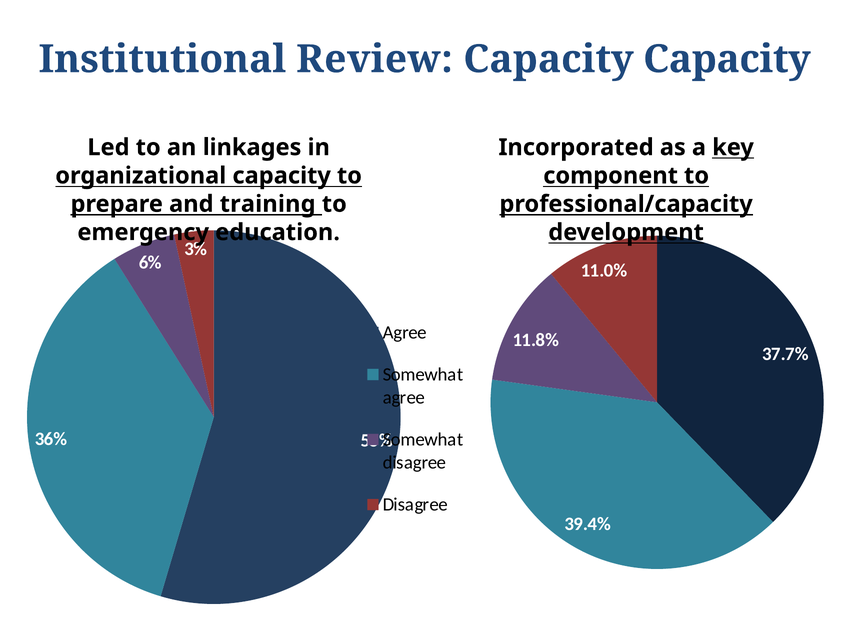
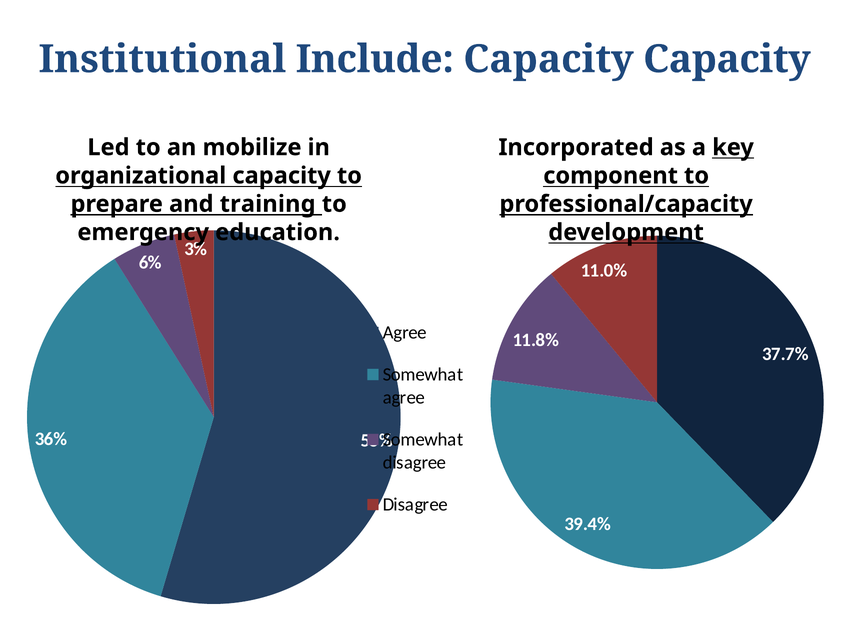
Review: Review -> Include (375, 59)
linkages: linkages -> mobilize (252, 147)
